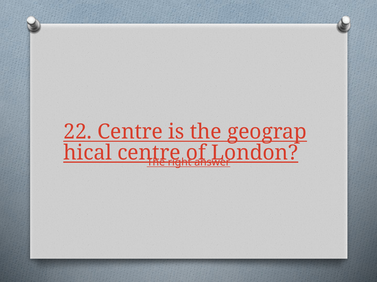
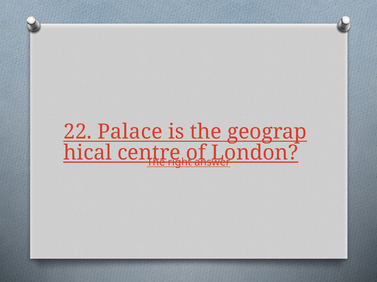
22 Centre: Centre -> Palace (130, 132)
